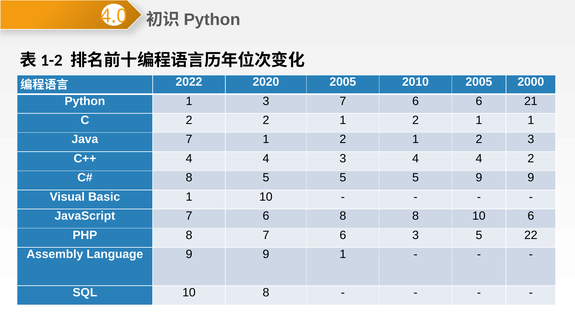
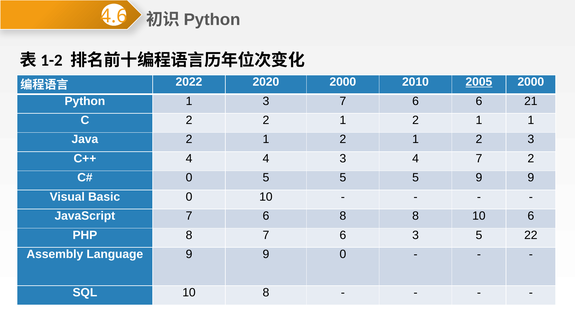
4.0: 4.0 -> 4.6 (114, 16)
2020 2005: 2005 -> 2000 (343, 82)
2005 underline: none -> present (479, 82)
Java 7: 7 -> 2 (189, 140)
3 4 4: 4 -> 7 (479, 159)
8: 8 -> 0 (189, 178)
Basic 1: 1 -> 0 (189, 197)
9 1: 1 -> 0 (343, 255)
